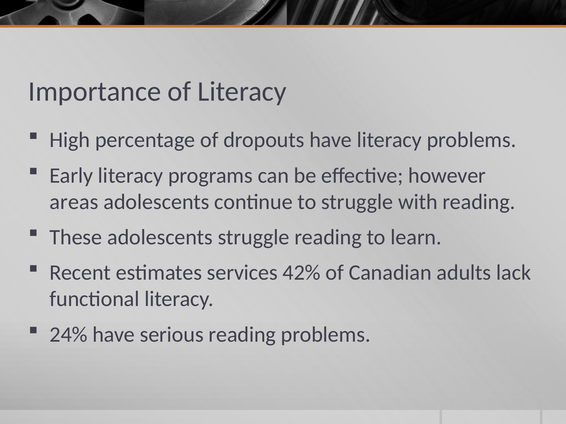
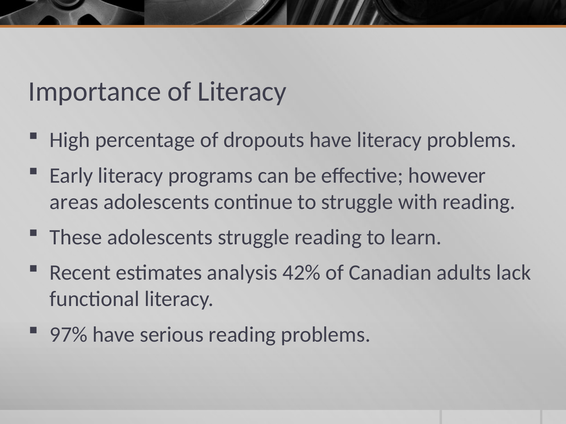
services: services -> analysis (242, 273)
24%: 24% -> 97% (69, 335)
